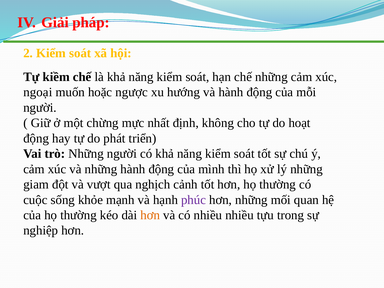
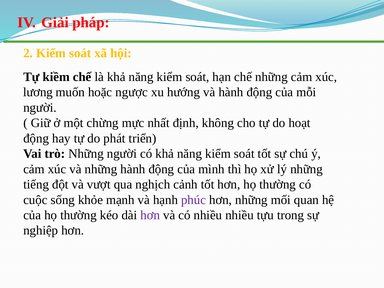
ngoại: ngoại -> lương (38, 92)
giam: giam -> tiếng (36, 184)
hơn colour: orange -> purple (150, 215)
